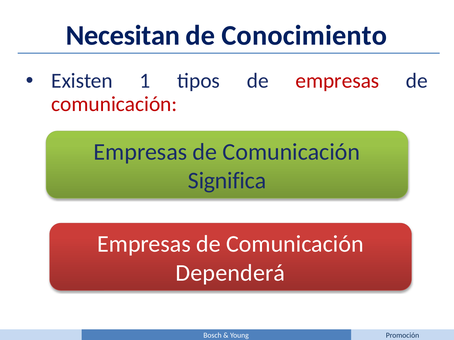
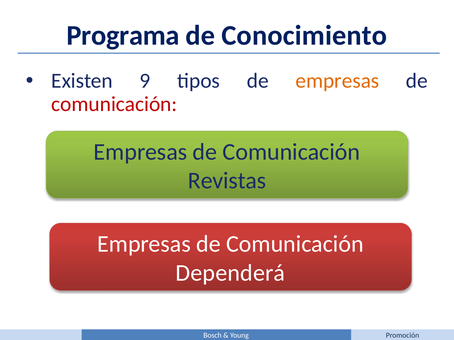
Necesitan: Necesitan -> Programa (123, 35)
1: 1 -> 9 (145, 81)
empresas colour: red -> orange (337, 81)
Significa: Significa -> Revistas (227, 181)
